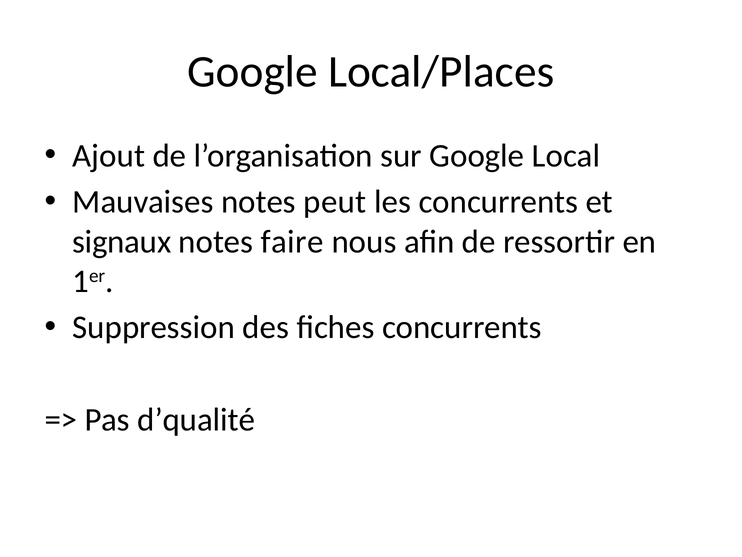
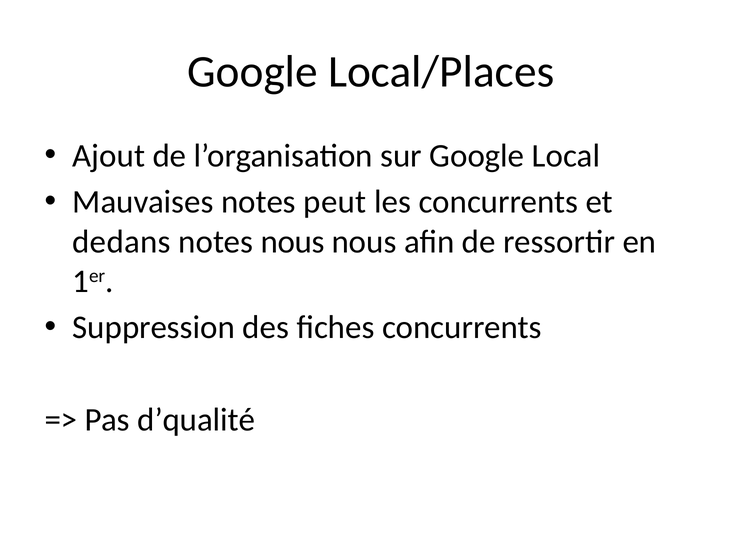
signaux: signaux -> dedans (122, 241)
notes faire: faire -> nous (293, 241)
